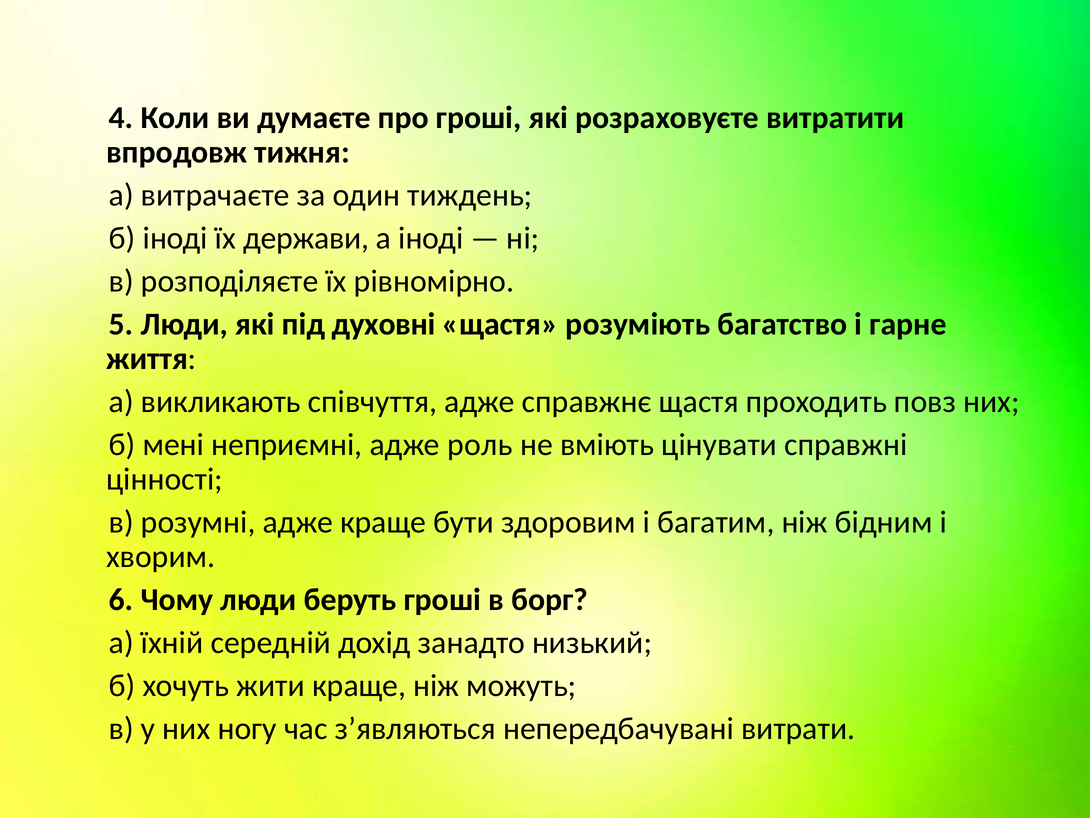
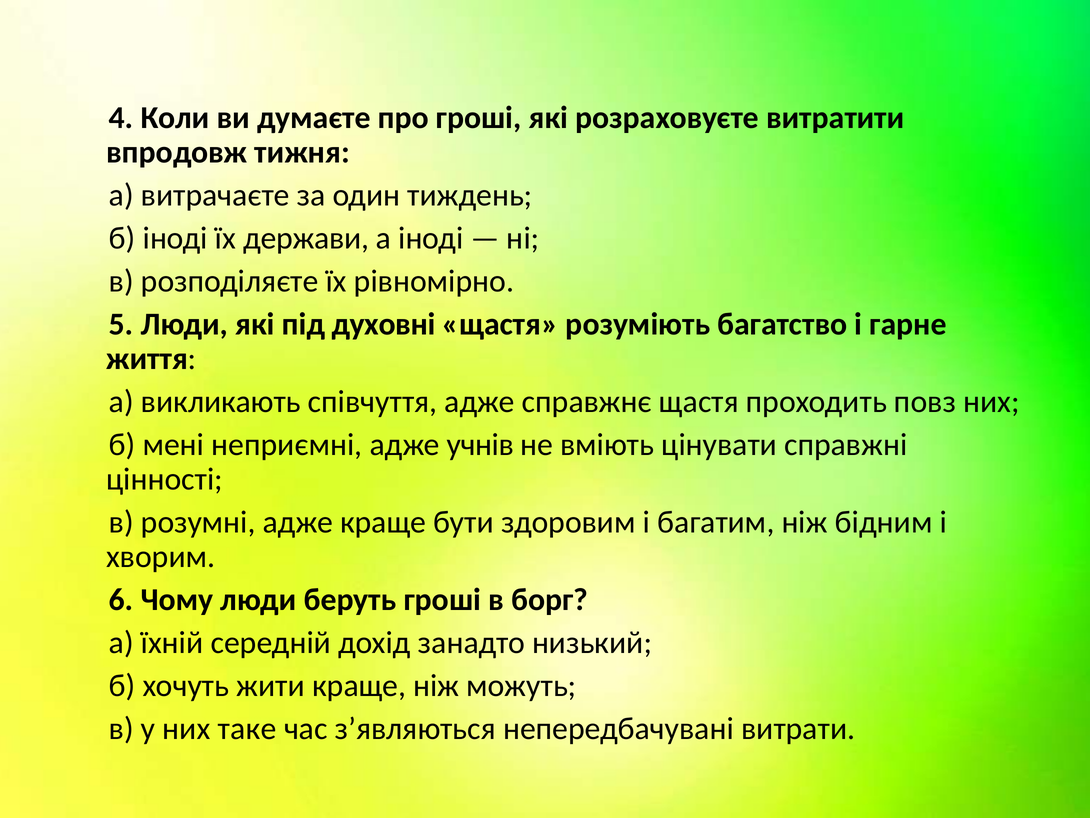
роль: роль -> учнів (480, 445)
ногу: ногу -> таке (247, 728)
